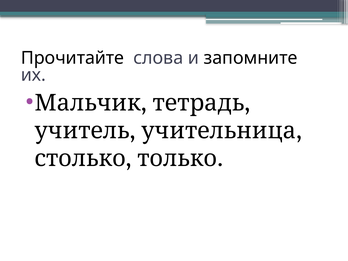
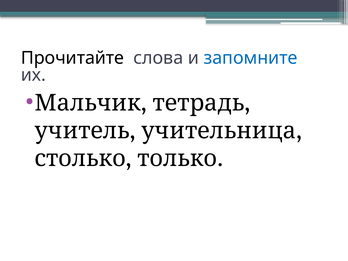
запомните colour: black -> blue (251, 58)
